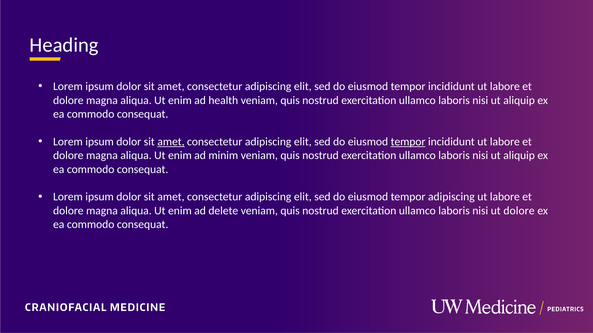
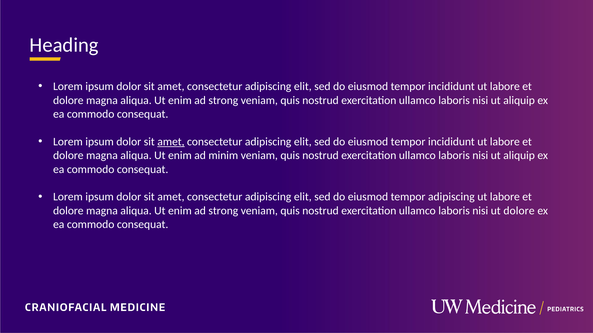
health: health -> strong (223, 100)
tempor underline: present -> none (408, 142)
delete: delete -> strong (223, 211)
